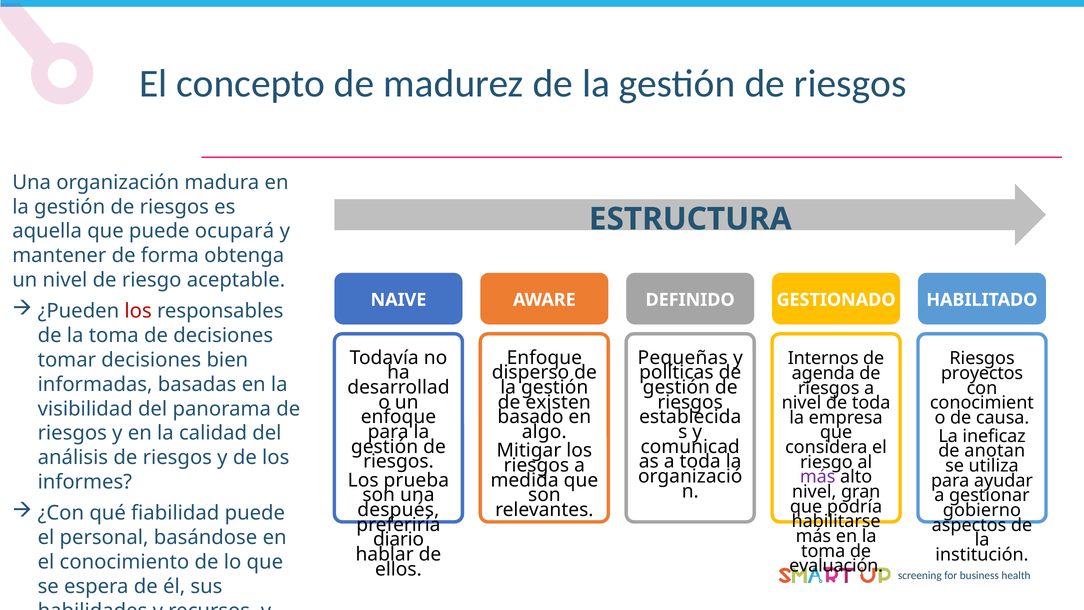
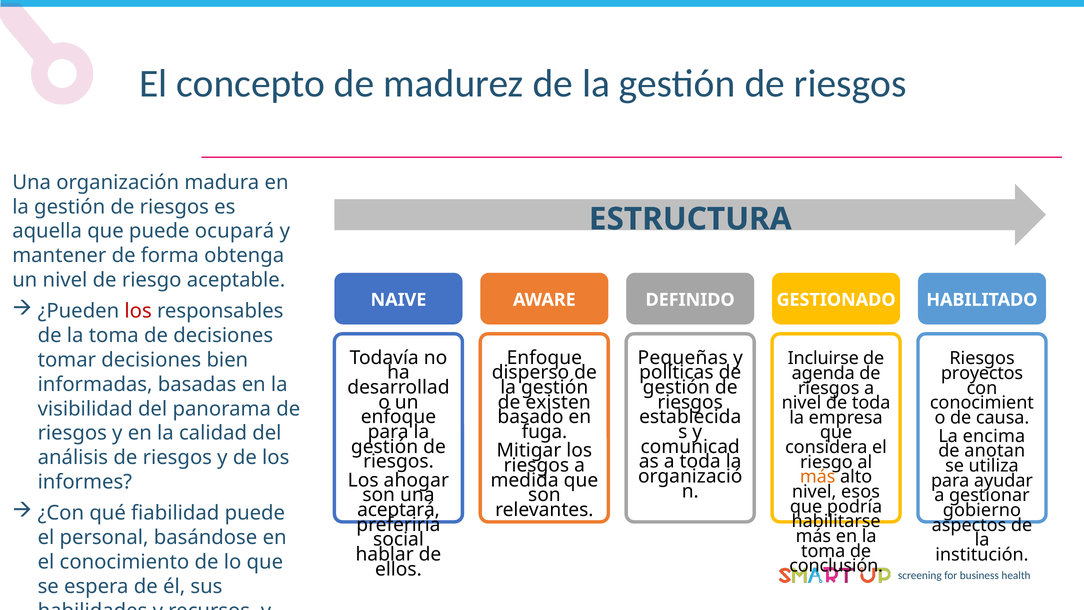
Internos: Internos -> Incluirse (823, 358)
algo: algo -> fuga (544, 432)
ineficaz: ineficaz -> encima (994, 436)
más colour: purple -> orange (818, 477)
prueba: prueba -> ahogar (416, 480)
gran: gran -> esos (861, 492)
después: después -> aceptará (399, 510)
diario: diario -> social (398, 539)
evaluación: evaluación -> conclusión (836, 566)
